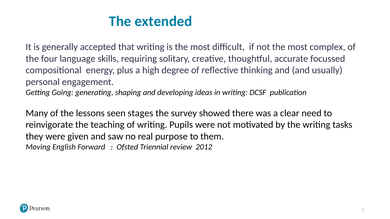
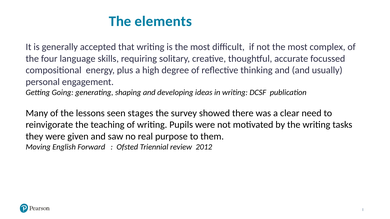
extended: extended -> elements (163, 21)
